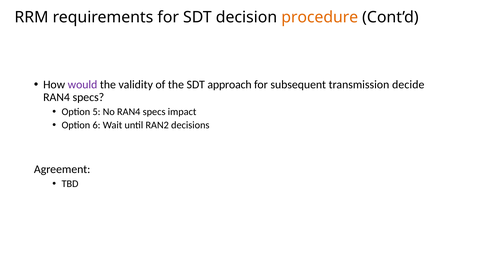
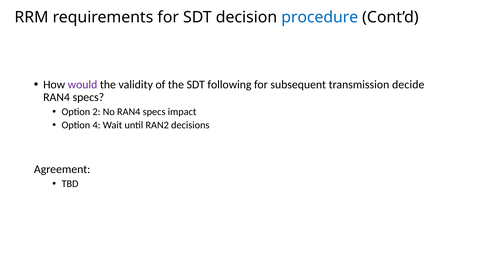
procedure colour: orange -> blue (320, 17)
approach: approach -> following (229, 85)
5: 5 -> 2 (96, 112)
6: 6 -> 4 (96, 125)
